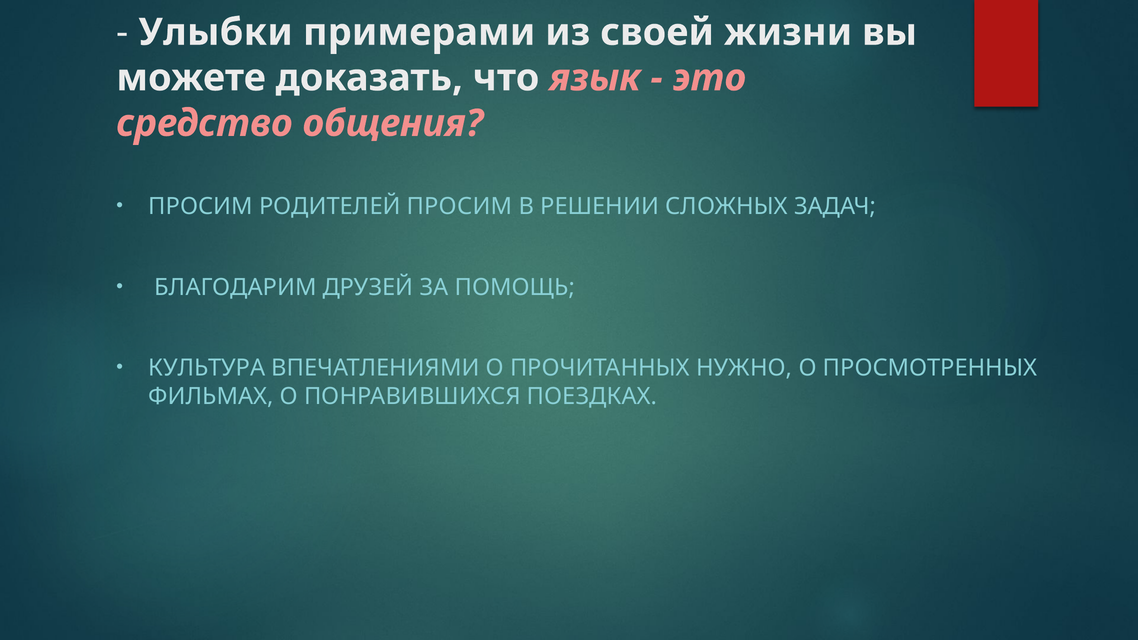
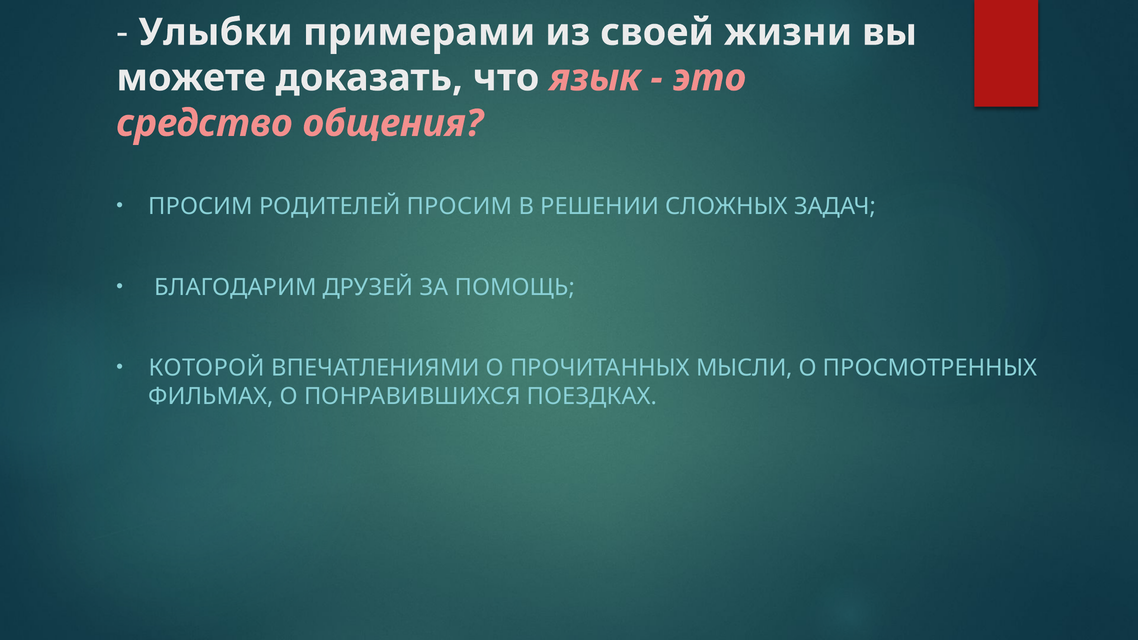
КУЛЬТУРА: КУЛЬТУРА -> КОТОРОЙ (207, 368)
НУЖНО: НУЖНО -> МЫСЛИ (744, 368)
